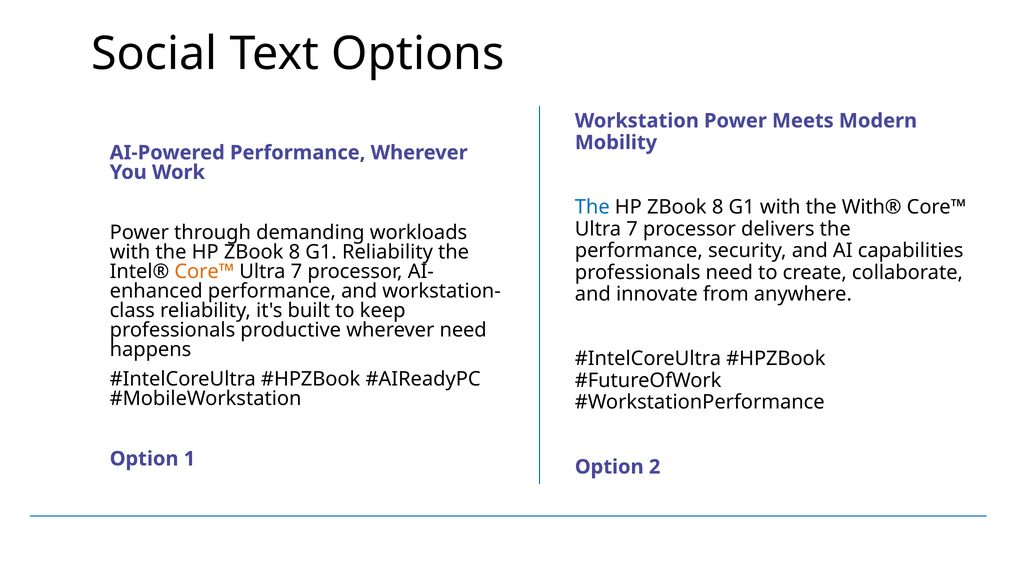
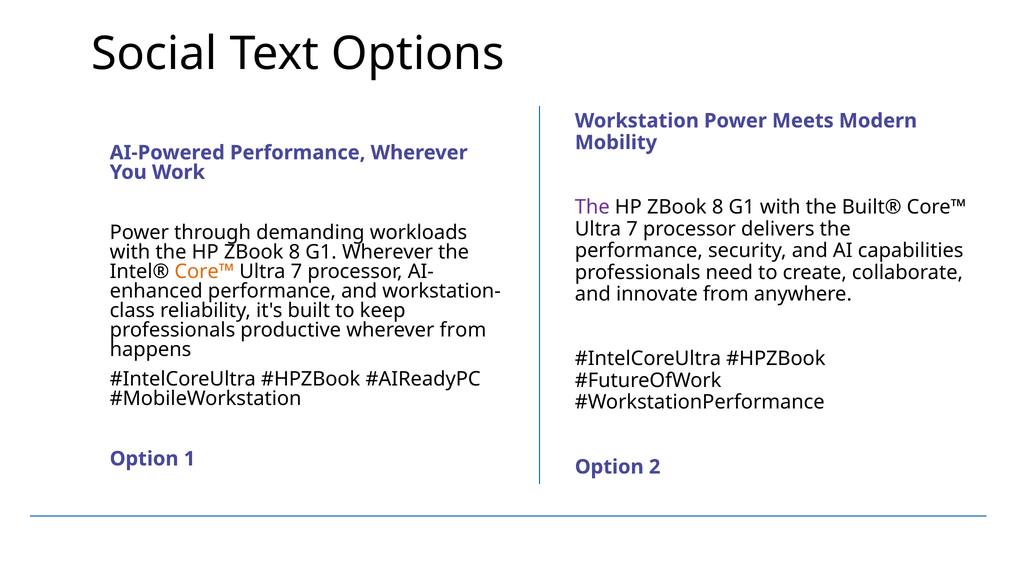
The colour: blue -> purple (592, 207)
With®: With® -> Built® (872, 207)
G1 Reliability: Reliability -> Wherever (388, 252)
wherever need: need -> from (463, 330)
